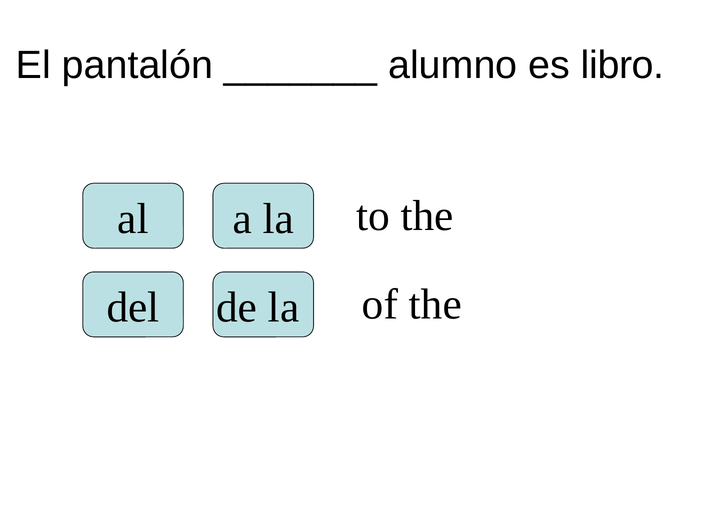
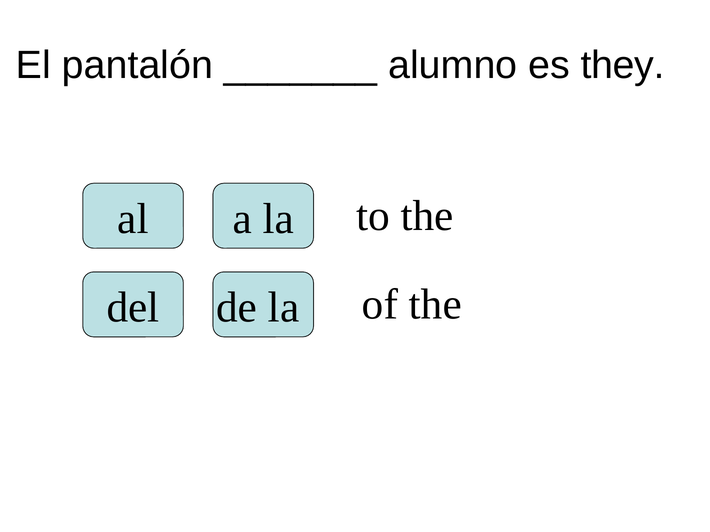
libro: libro -> they (623, 65)
